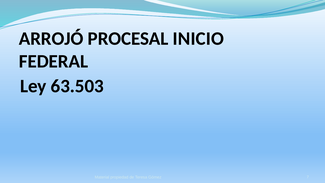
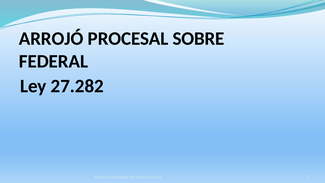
INICIO: INICIO -> SOBRE (198, 39)
63.503: 63.503 -> 27.282 (77, 86)
